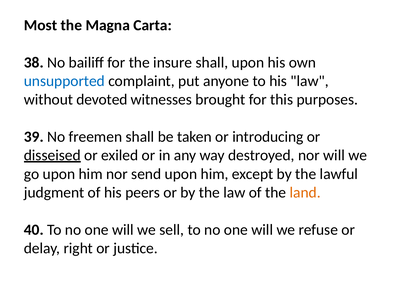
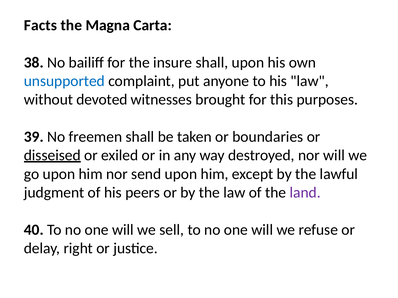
Most: Most -> Facts (40, 25)
introducing: introducing -> boundaries (268, 137)
land colour: orange -> purple (305, 193)
